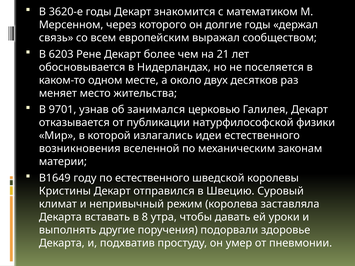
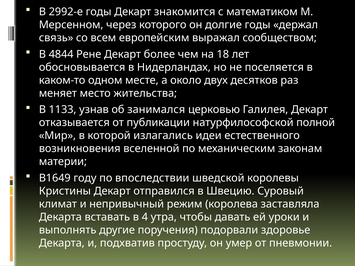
3620-е: 3620-е -> 2992-е (66, 12)
6203: 6203 -> 4844 (61, 54)
21: 21 -> 18 (223, 54)
9701: 9701 -> 1133 (63, 110)
физики: физики -> полной (316, 123)
по естественного: естественного -> впоследствии (152, 178)
8: 8 -> 4 (145, 217)
